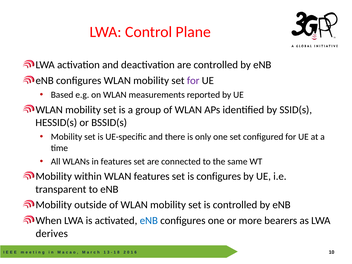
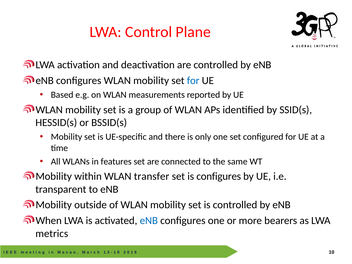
for colour: purple -> blue (193, 81)
WLAN features: features -> transfer (152, 176)
derives: derives -> metrics (52, 233)
